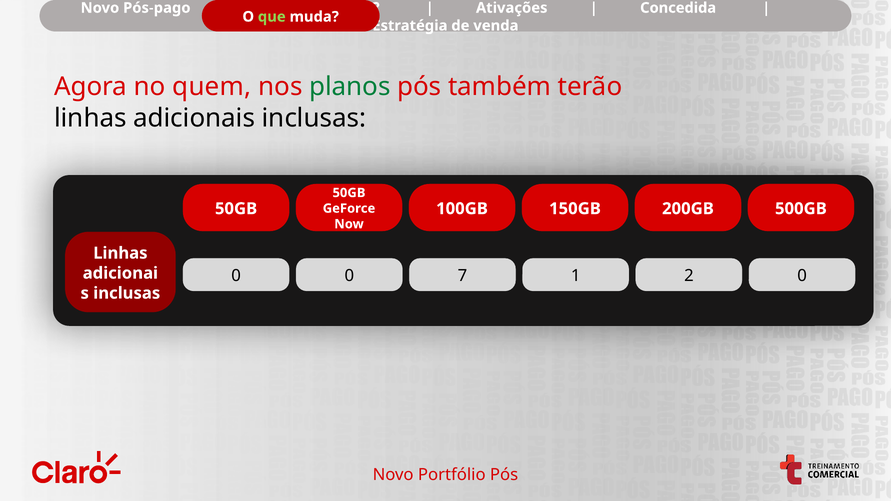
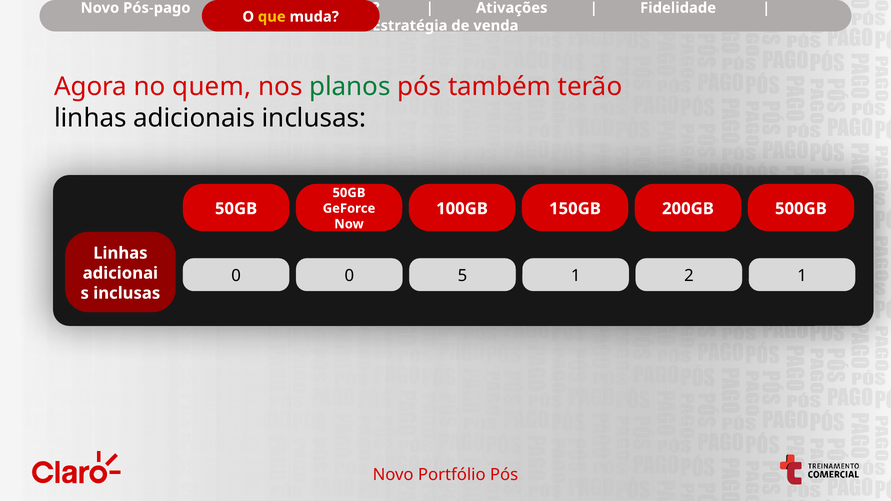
Concedida: Concedida -> Fidelidade (678, 8)
que colour: light green -> yellow (272, 17)
7: 7 -> 5 (463, 276)
2 0: 0 -> 1 (802, 276)
